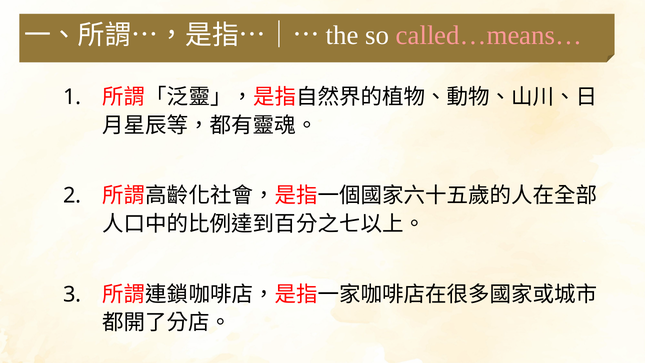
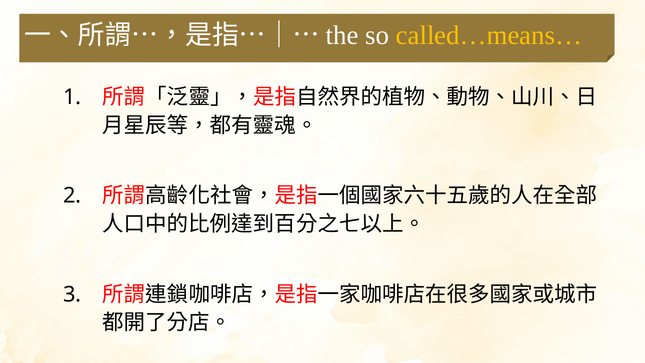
called…means… colour: pink -> yellow (489, 36)
